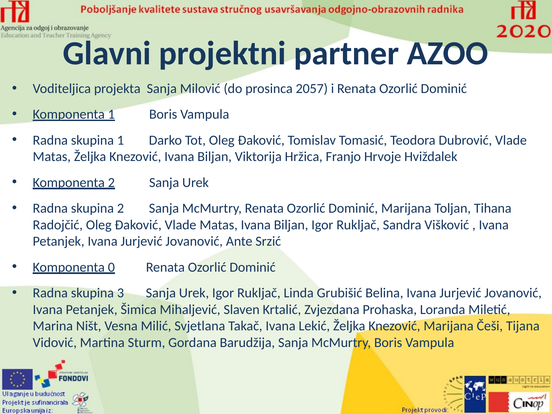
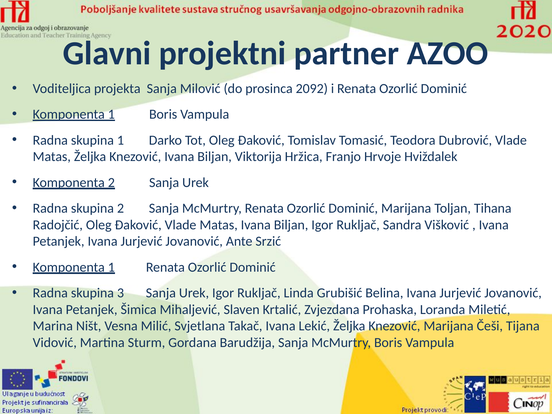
2057: 2057 -> 2092 (312, 89)
0: 0 -> 1 (111, 267)
